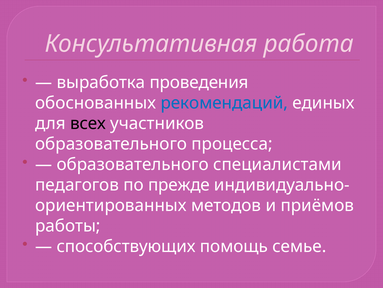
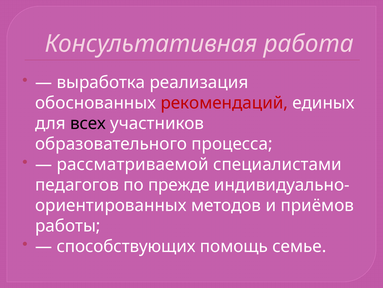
проведения: проведения -> реализация (199, 82)
рекомендаций colour: blue -> red (224, 103)
образовательного: образовательного -> рассматриваемой (133, 164)
